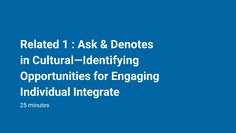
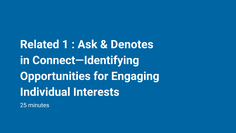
Cultural—Identifying: Cultural—Identifying -> Connect—Identifying (86, 60)
Integrate: Integrate -> Interests (96, 92)
